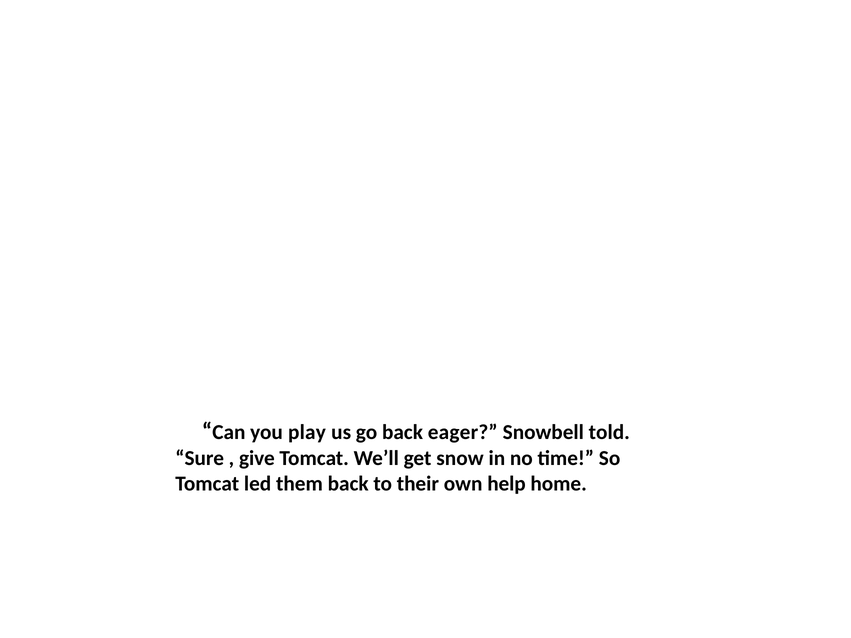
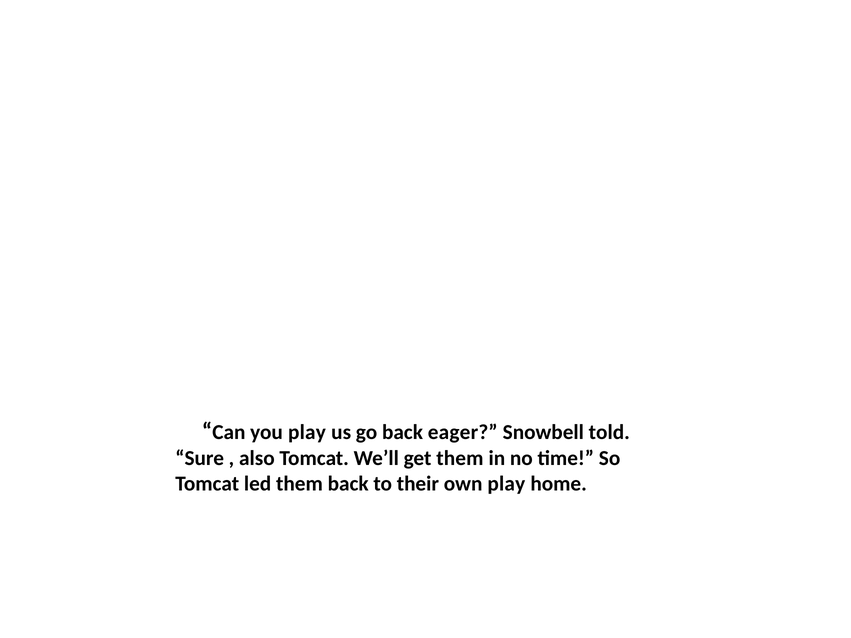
give: give -> also (257, 458)
get snow: snow -> them (460, 458)
own help: help -> play (506, 484)
